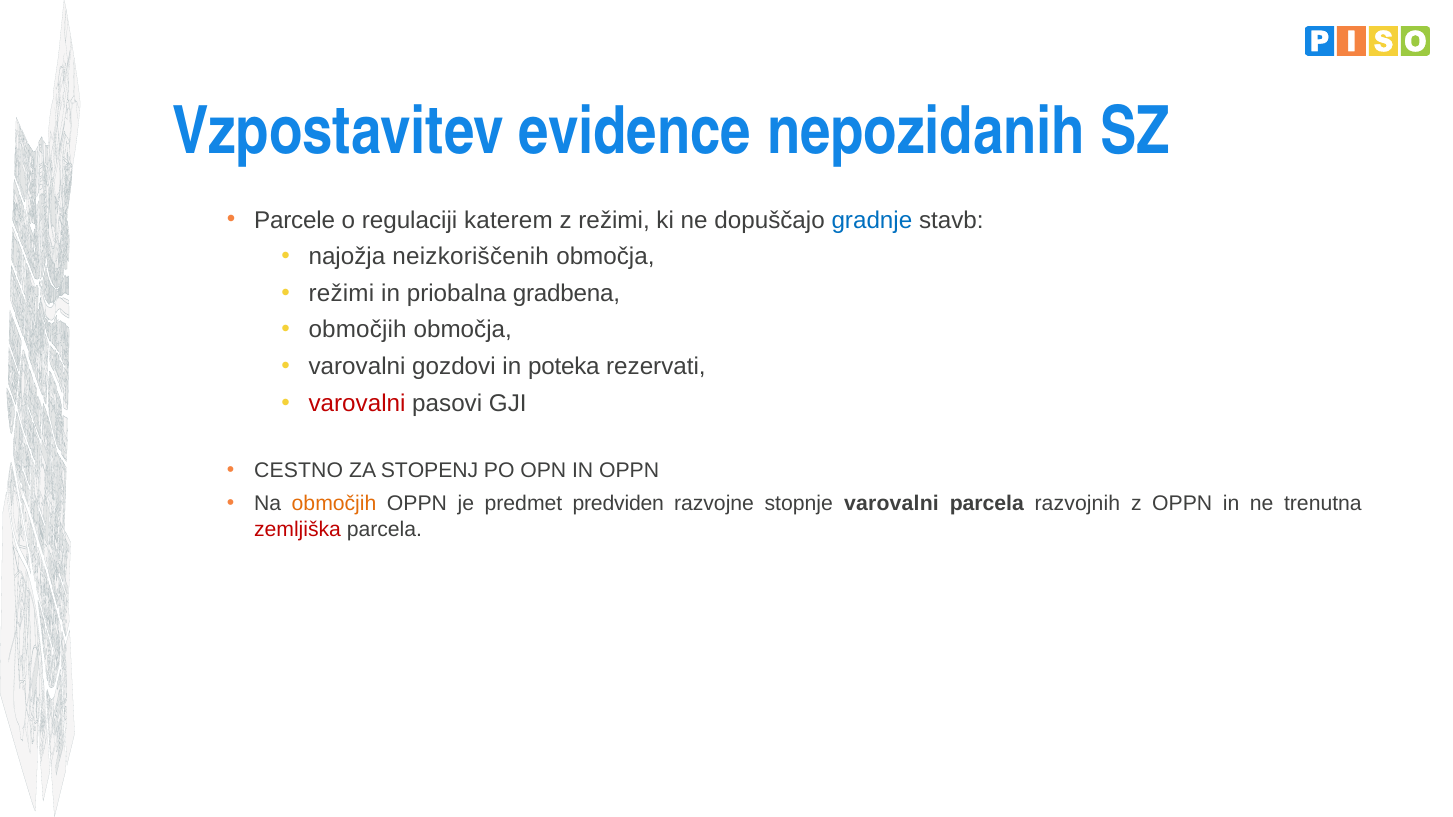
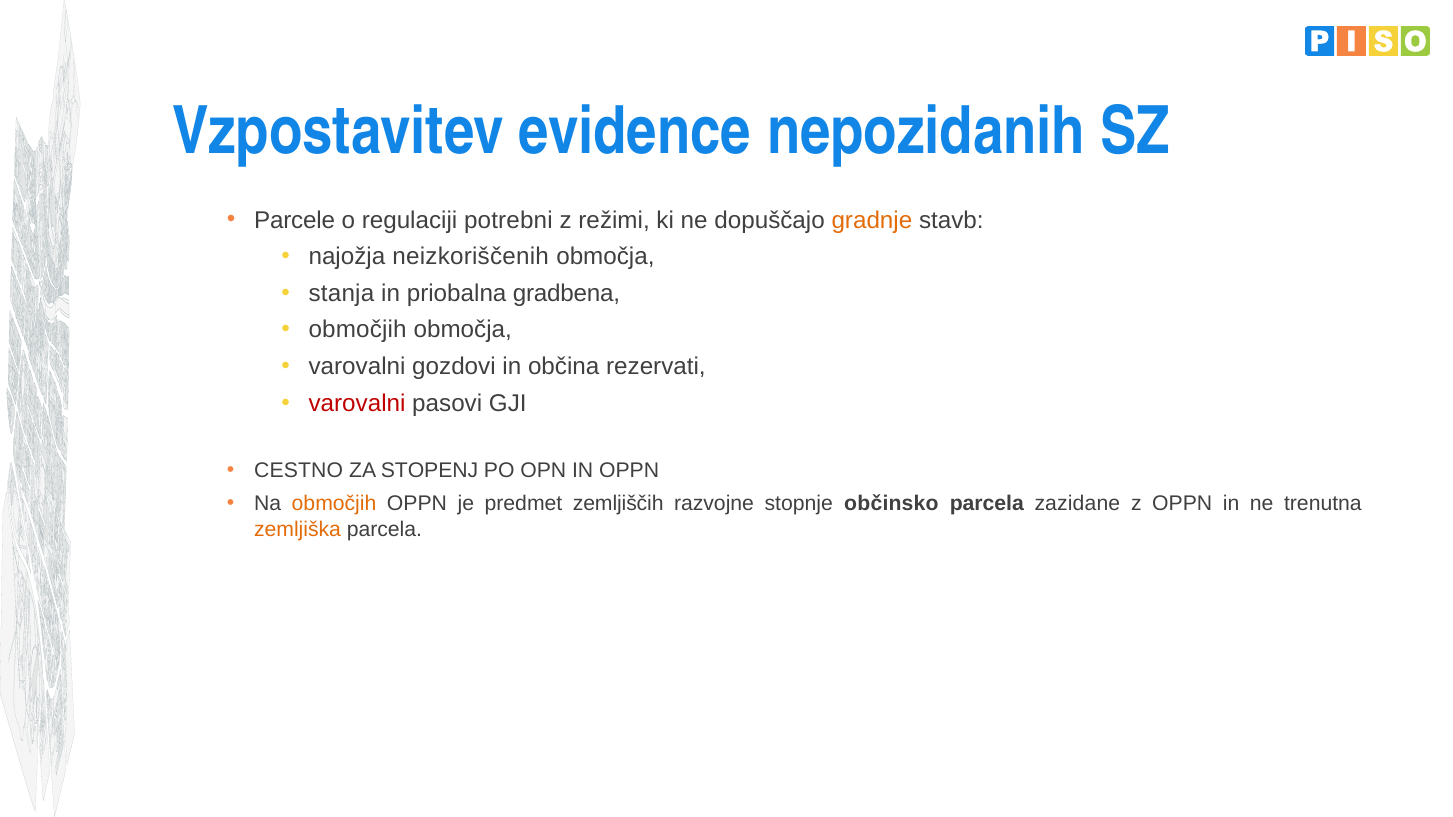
katerem: katerem -> potrebni (508, 220)
gradnje colour: blue -> orange (872, 220)
režimi: režimi -> stanja (341, 293)
poteka: poteka -> občina (564, 367)
predviden: predviden -> zemljiščih (618, 504)
stopnje varovalni: varovalni -> občinsko (891, 504)
razvojnih: razvojnih -> zazidane (1077, 504)
zemljiška colour: red -> orange (298, 529)
